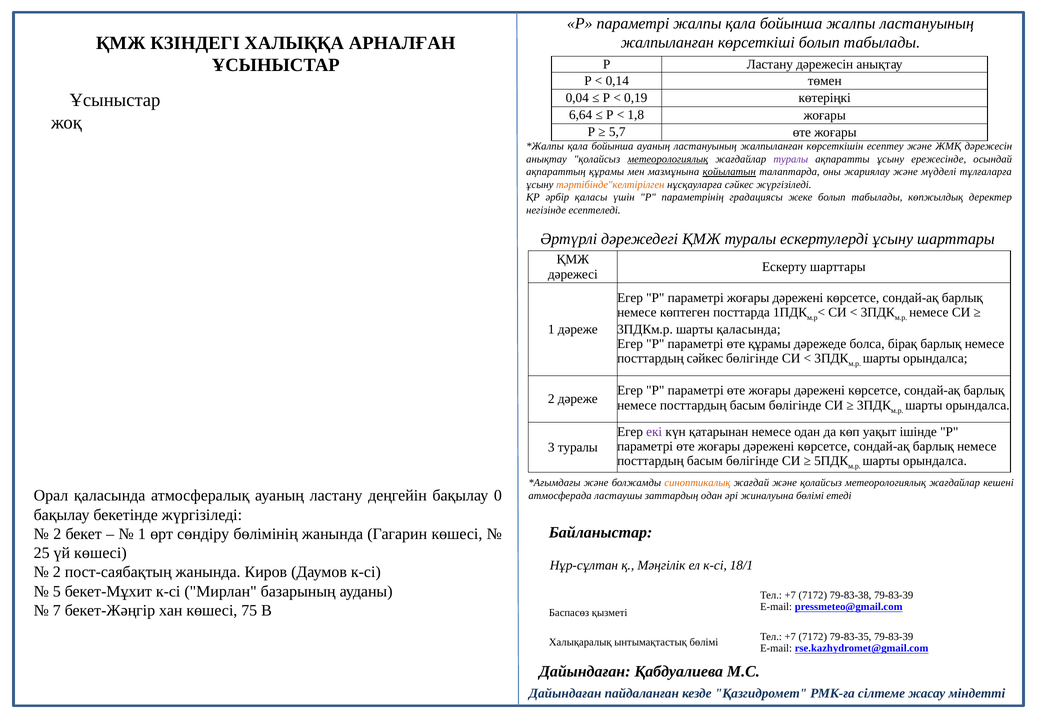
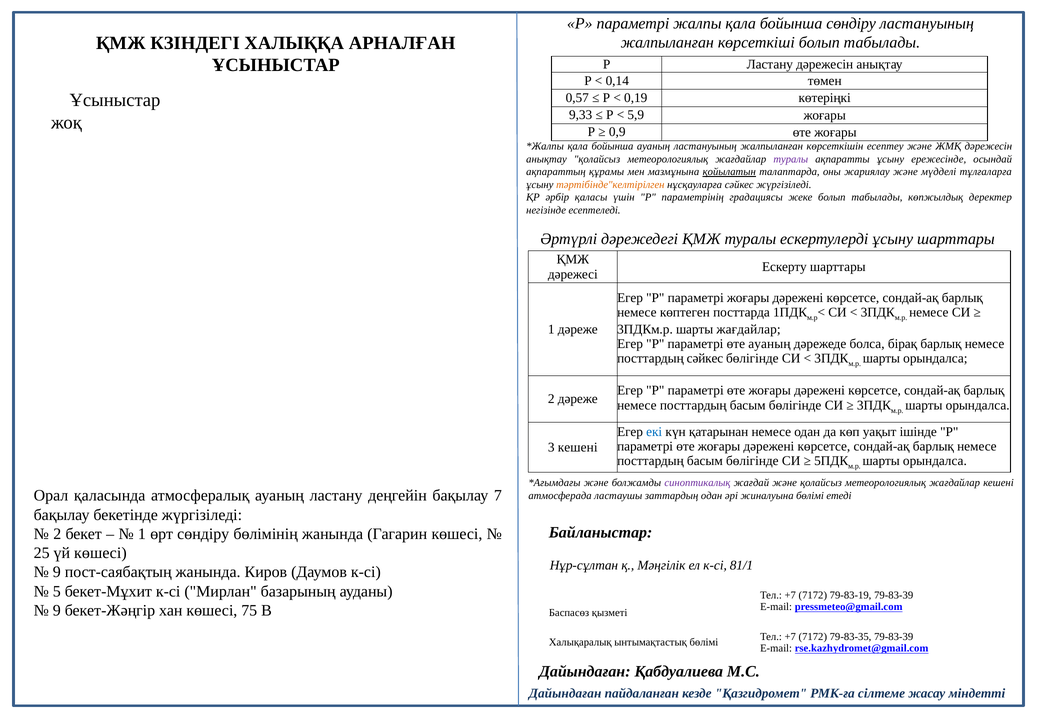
бойынша жалпы: жалпы -> сөндіру (851, 23)
0,04: 0,04 -> 0,57 (577, 98)
6,64: 6,64 -> 9,33 (581, 115)
1,8: 1,8 -> 5,9 (636, 115)
5,7: 5,7 -> 0,9 (617, 132)
метеорологиялық underline: present -> none (668, 159)
шарты қаласында: қаласында -> жағдайлар (749, 329)
өте құрамы: құрамы -> ауаның (769, 344)
екі colour: purple -> blue (654, 432)
3 туралы: туралы -> кешені (578, 447)
синоптикалық colour: orange -> purple (697, 483)
0: 0 -> 7 (498, 496)
18/1: 18/1 -> 81/1 (741, 566)
2: 2 -> 9 (57, 572)
79-83-38: 79-83-38 -> 79-83-19 (851, 595)
7: 7 -> 9 (57, 610)
